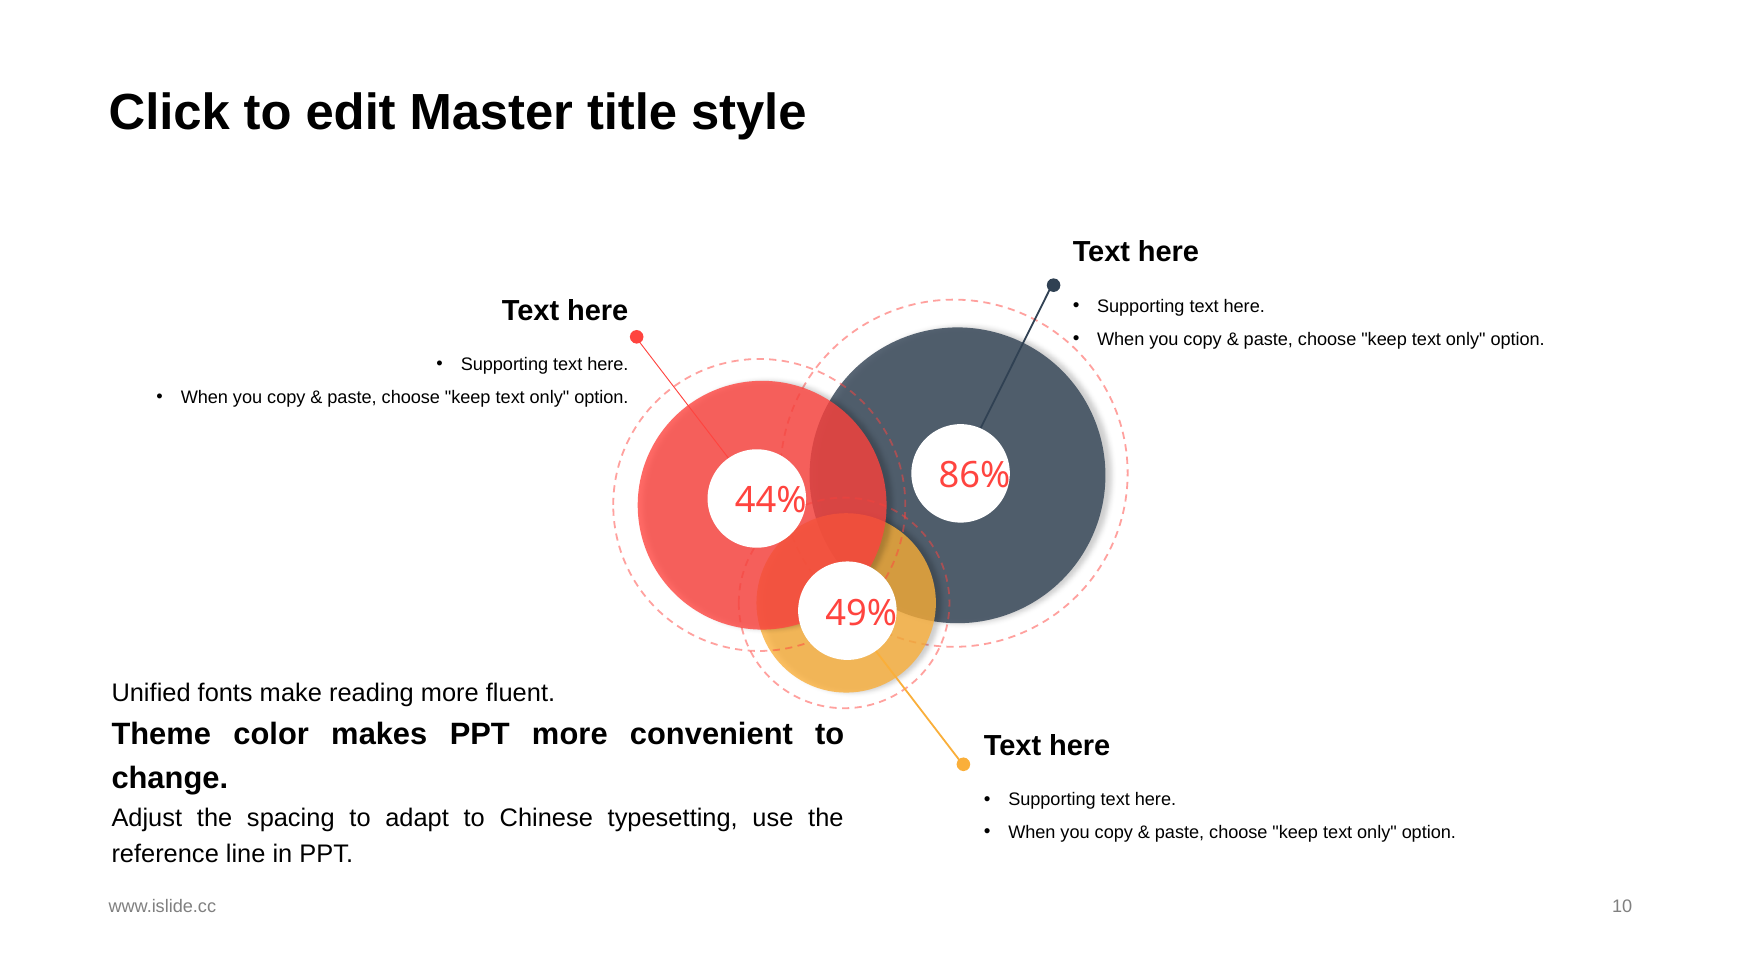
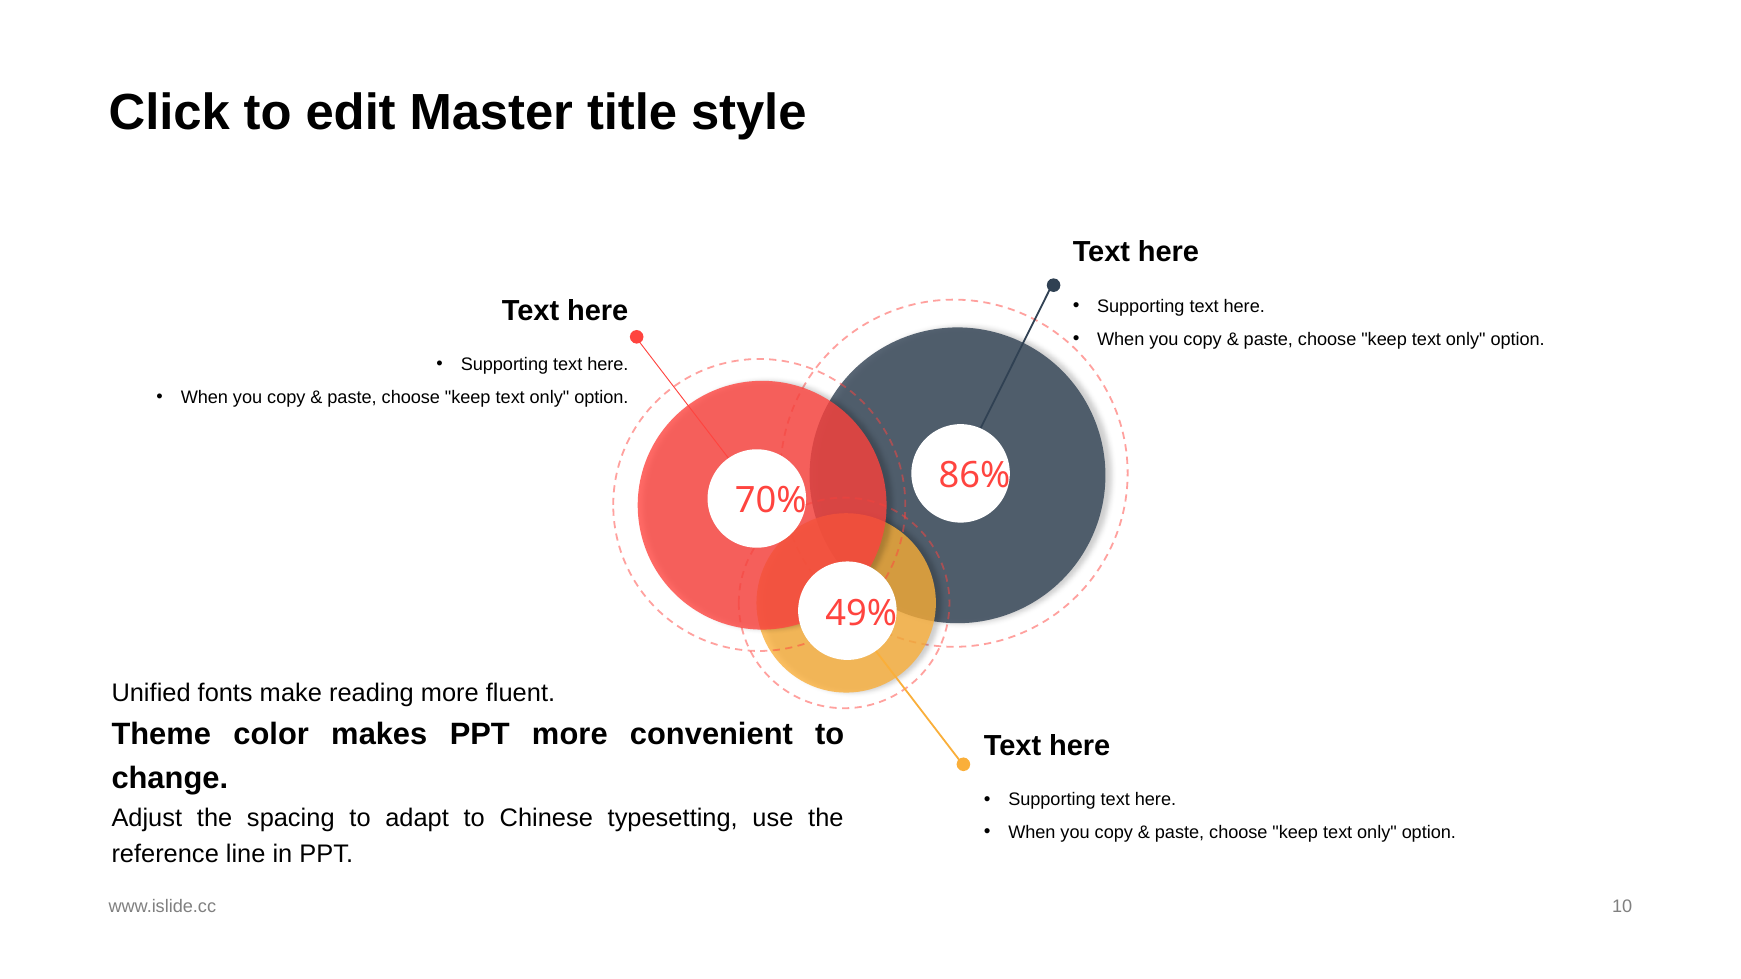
44%: 44% -> 70% (771, 501)
